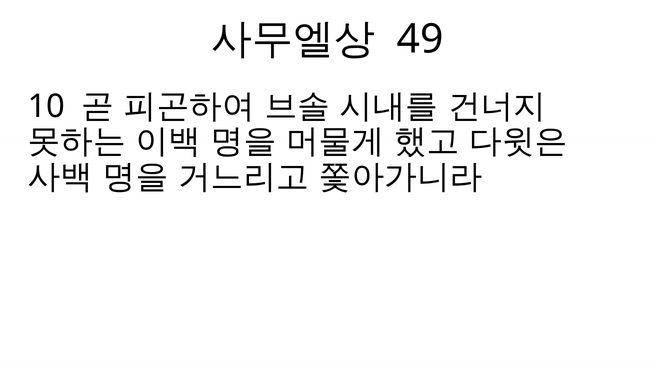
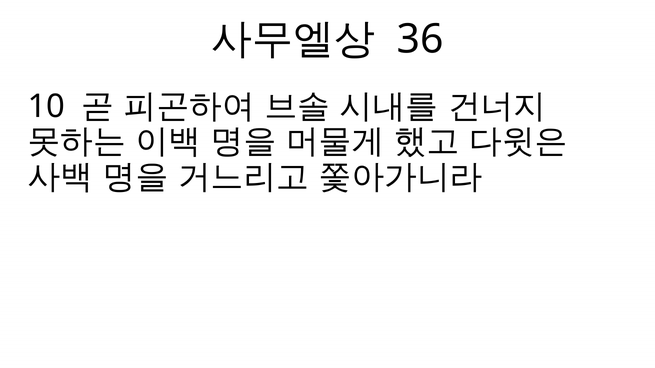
49: 49 -> 36 (420, 39)
